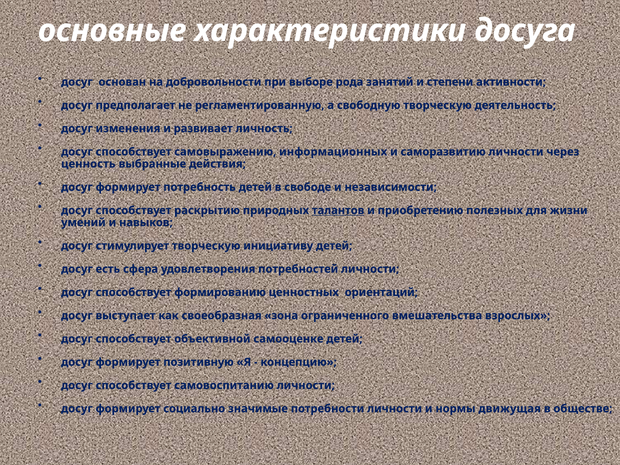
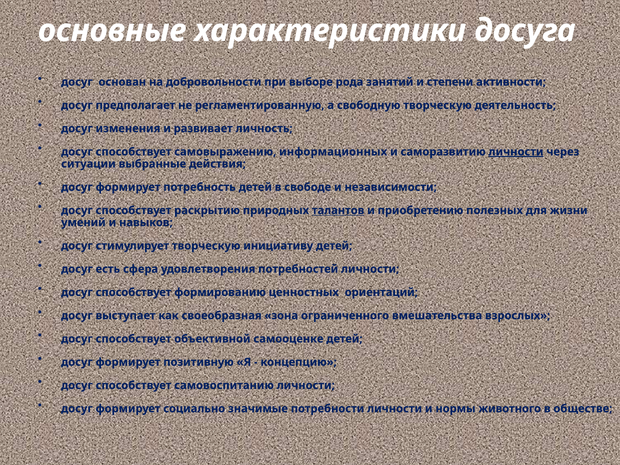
личности underline: none -> present (516, 152)
ценность: ценность -> ситуации (88, 164)
движущая: движущая -> животного (510, 409)
